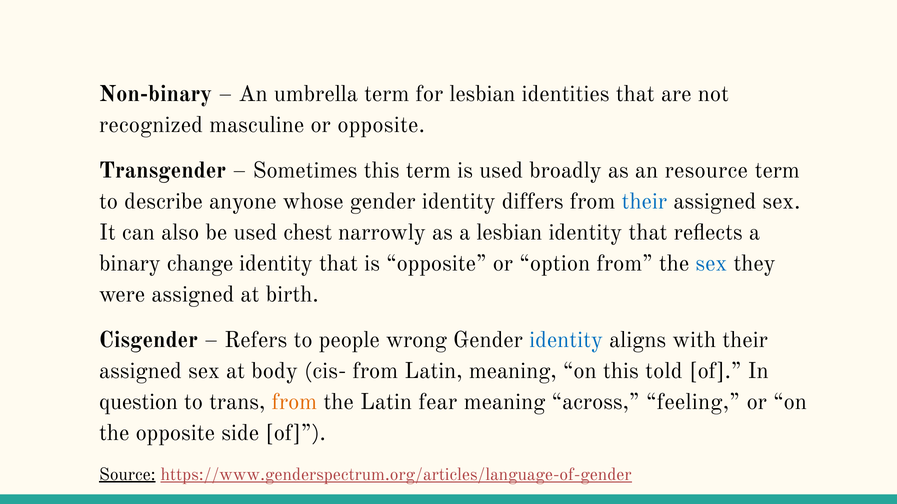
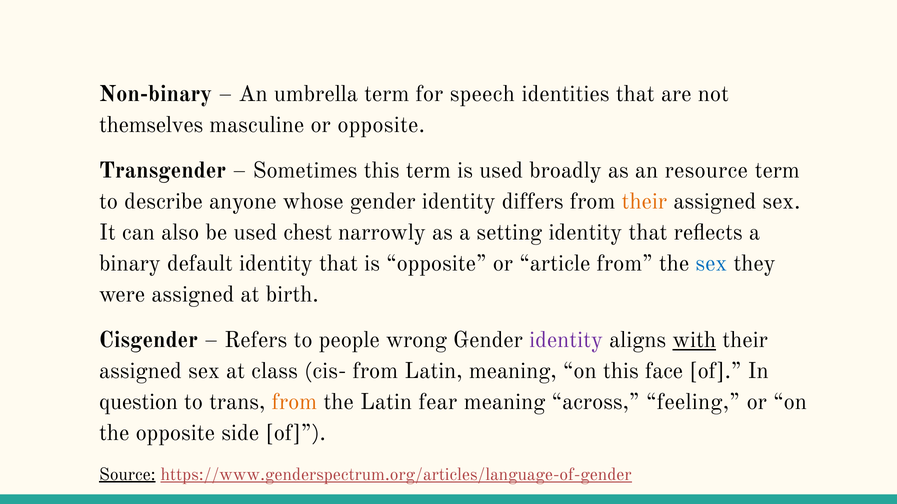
for lesbian: lesbian -> speech (482, 94)
recognized: recognized -> themselves (151, 125)
their colour: blue -> orange (644, 202)
a lesbian: lesbian -> setting (509, 233)
change: change -> default (200, 264)
option: option -> article (555, 264)
identity colour: blue -> purple (566, 340)
with underline: none -> present (694, 340)
body: body -> class (275, 371)
told: told -> face (664, 371)
